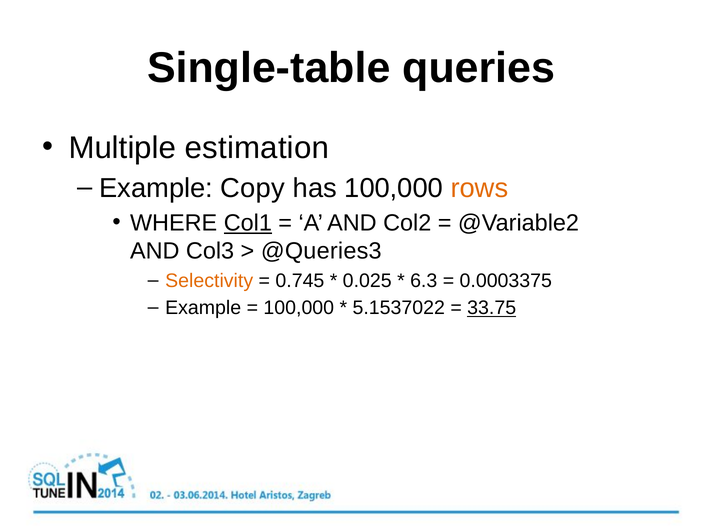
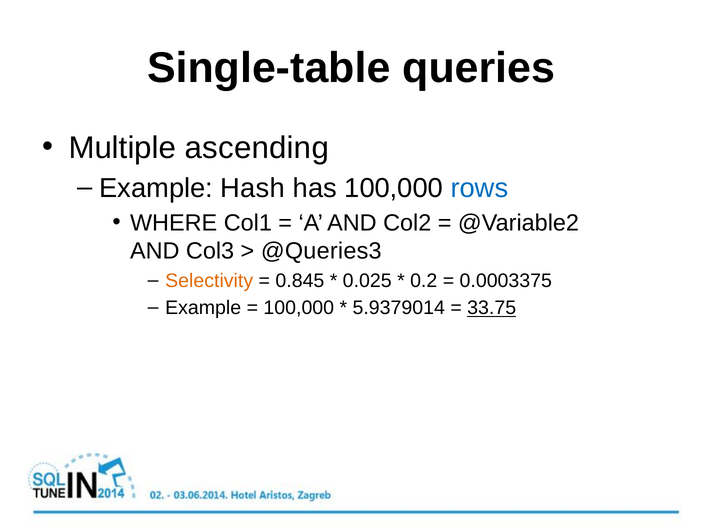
estimation: estimation -> ascending (257, 147)
Copy: Copy -> Hash (253, 188)
rows colour: orange -> blue (479, 188)
Col1 underline: present -> none (248, 223)
0.745: 0.745 -> 0.845 (300, 280)
6.3: 6.3 -> 0.2 (424, 280)
5.1537022: 5.1537022 -> 5.9379014 (399, 308)
